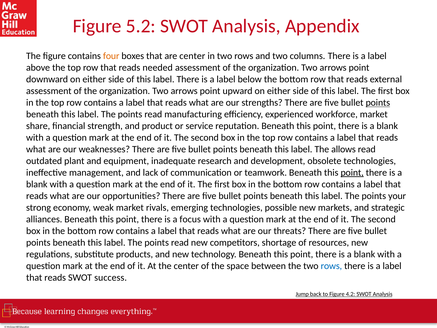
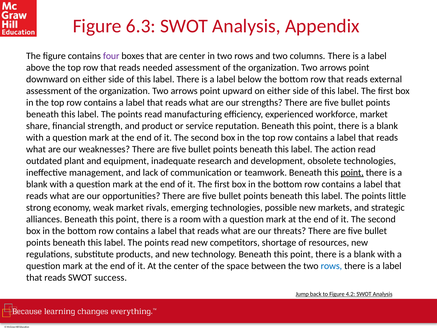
5.2: 5.2 -> 6.3 (141, 26)
four colour: orange -> purple (111, 56)
points underline: present -> none (378, 103)
allows: allows -> action (343, 149)
your: your -> little (397, 196)
focus: focus -> room (190, 219)
